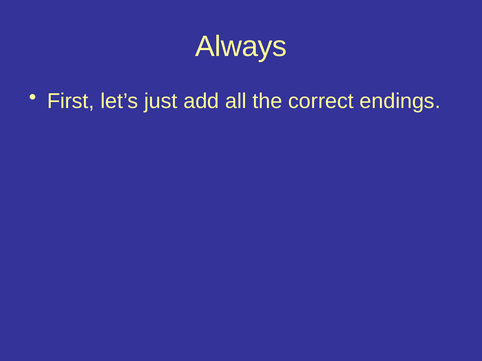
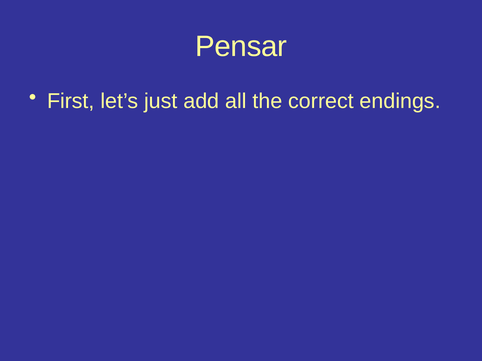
Always: Always -> Pensar (241, 47)
